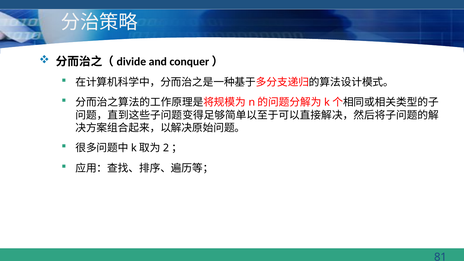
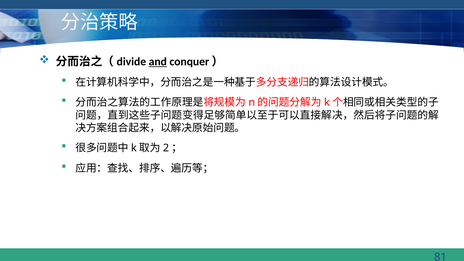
and underline: none -> present (158, 62)
